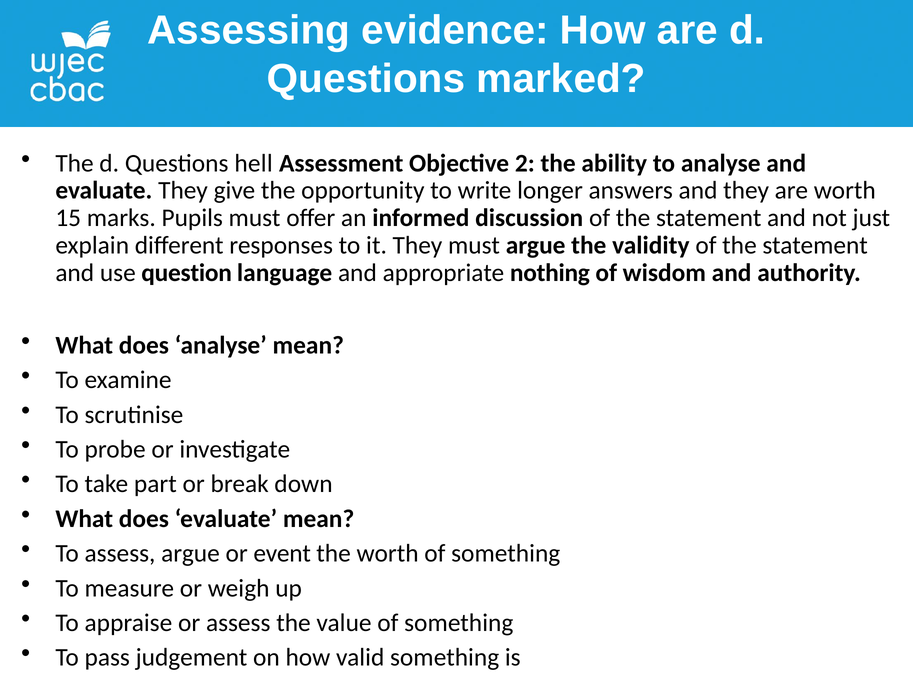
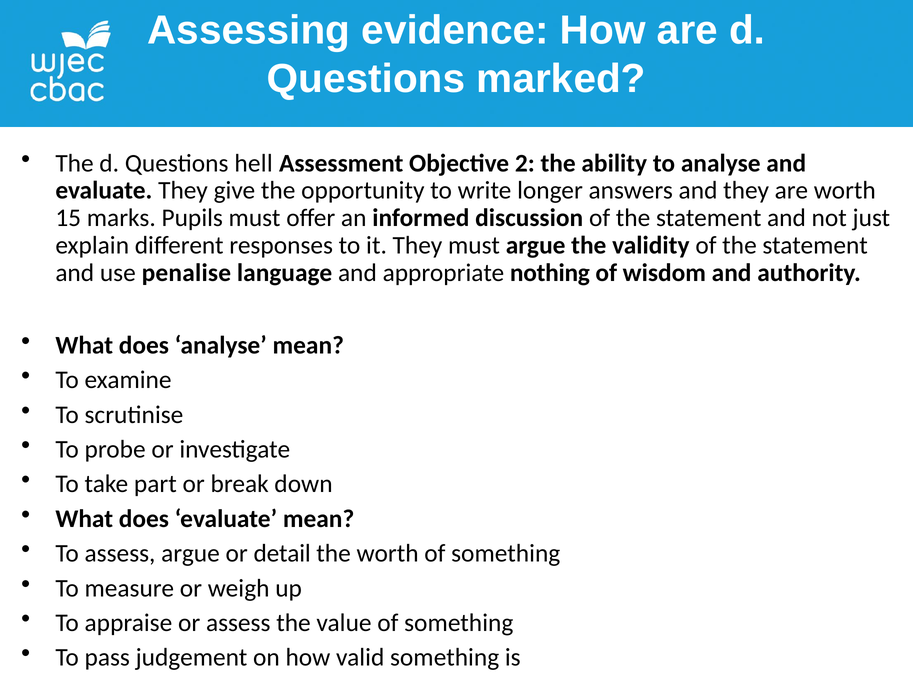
question: question -> penalise (186, 273)
event: event -> detail (282, 553)
